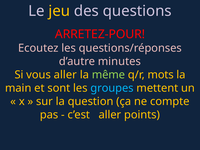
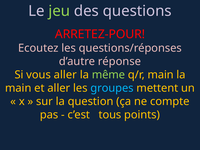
jeu colour: yellow -> light green (59, 11)
minutes: minutes -> réponse (119, 61)
q/r mots: mots -> main (161, 75)
et sont: sont -> aller (59, 88)
c’est aller: aller -> tous (110, 115)
